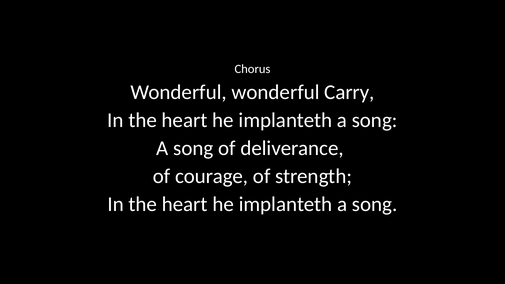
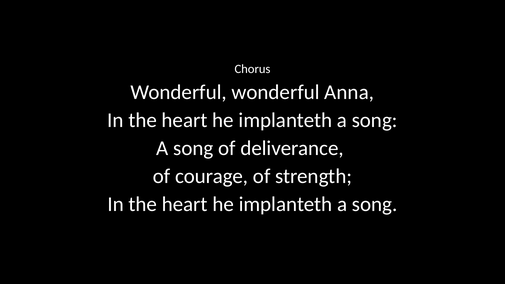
Carry: Carry -> Anna (349, 92)
